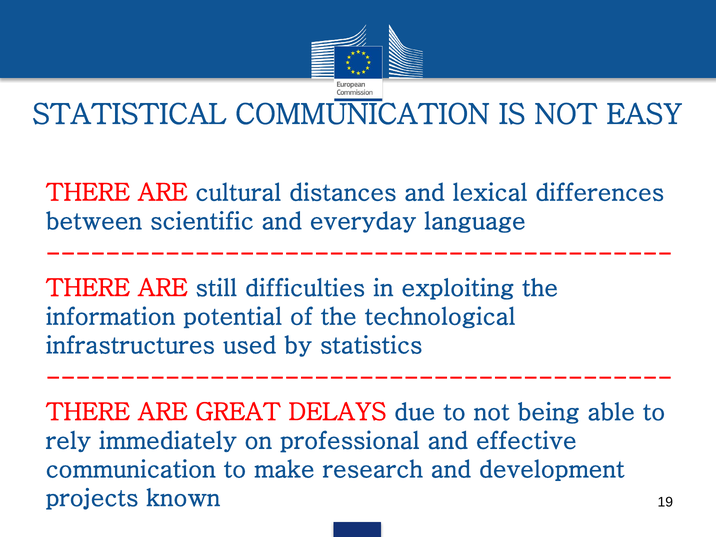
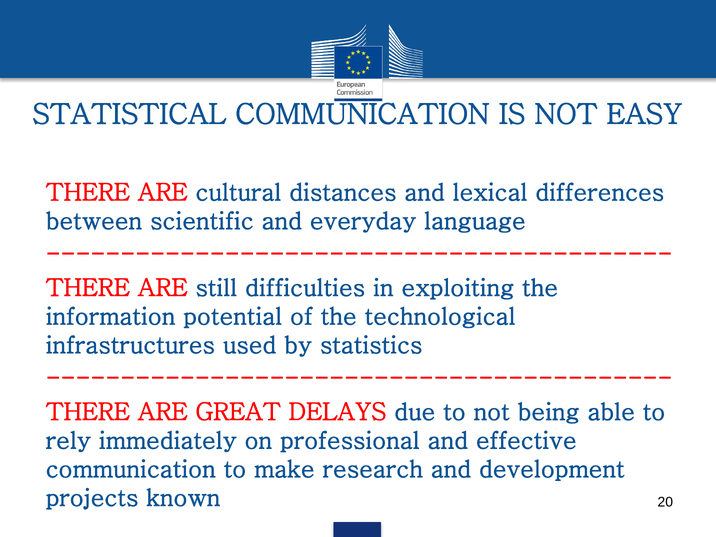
19: 19 -> 20 (665, 502)
